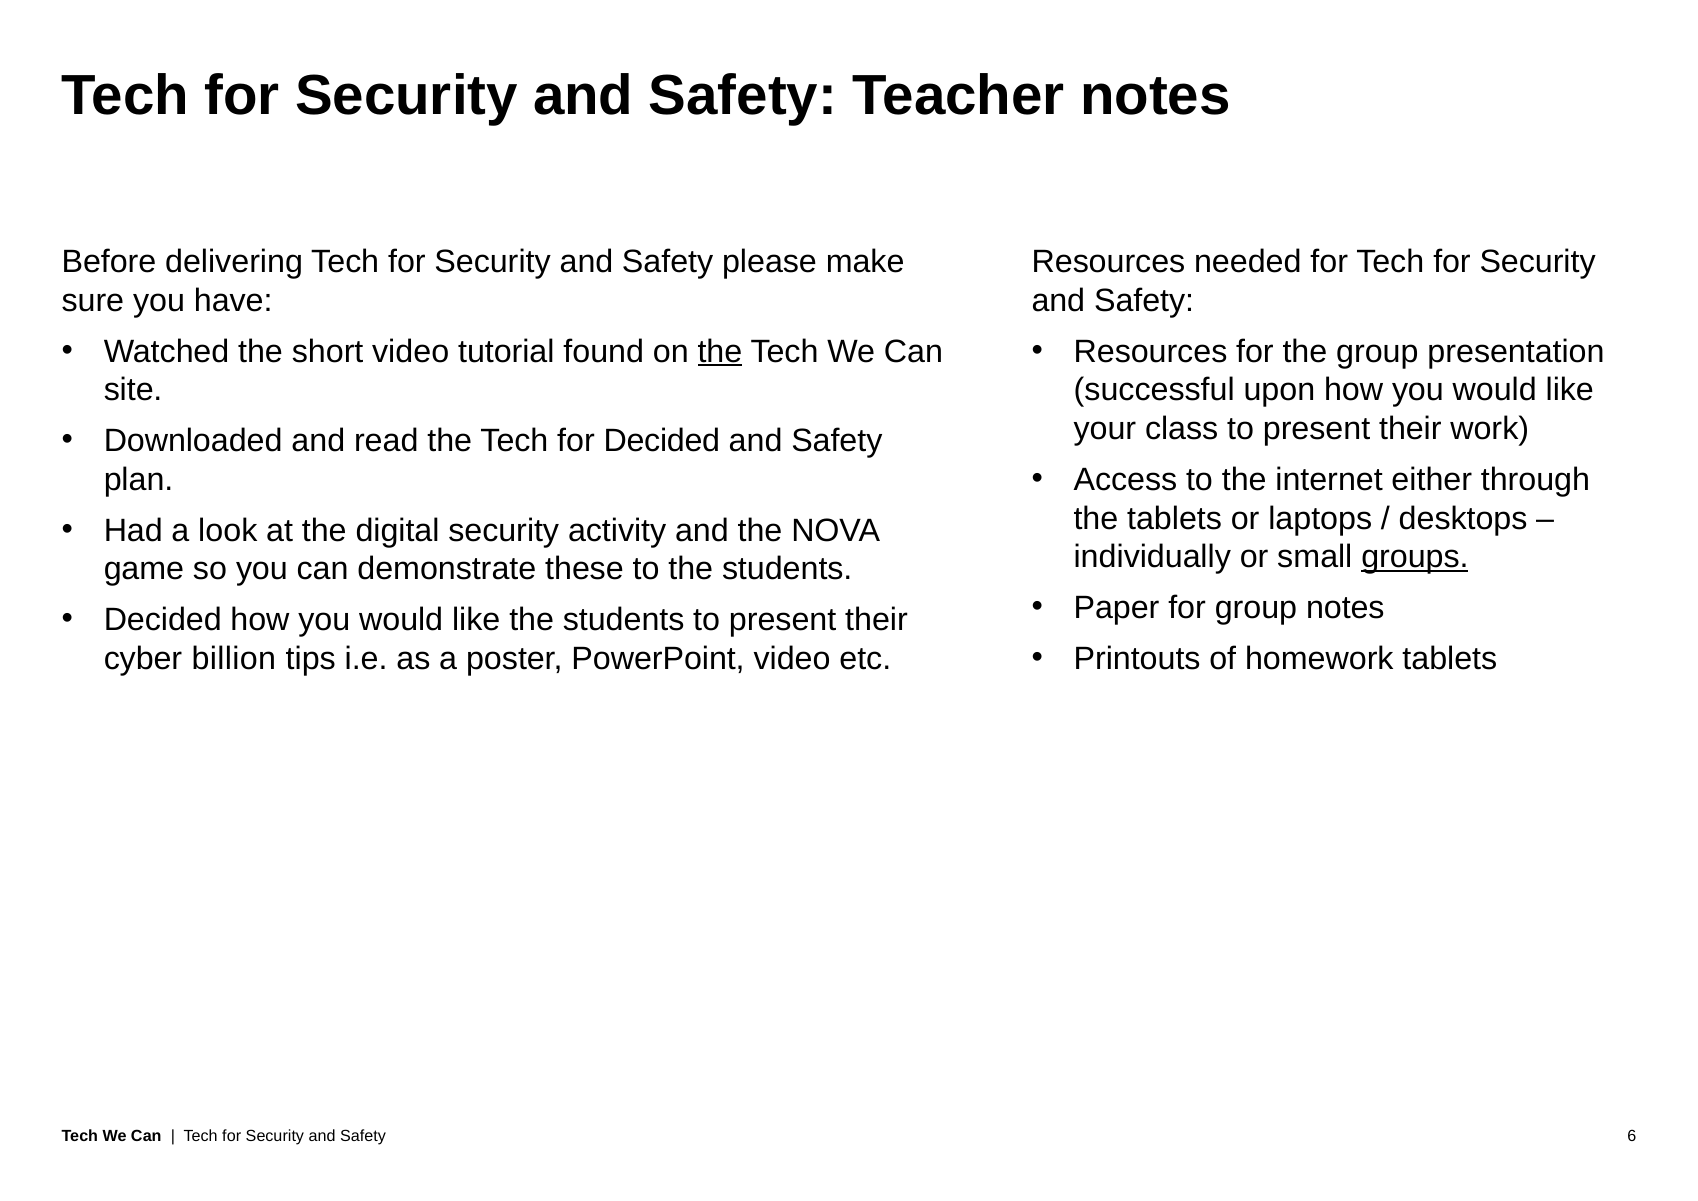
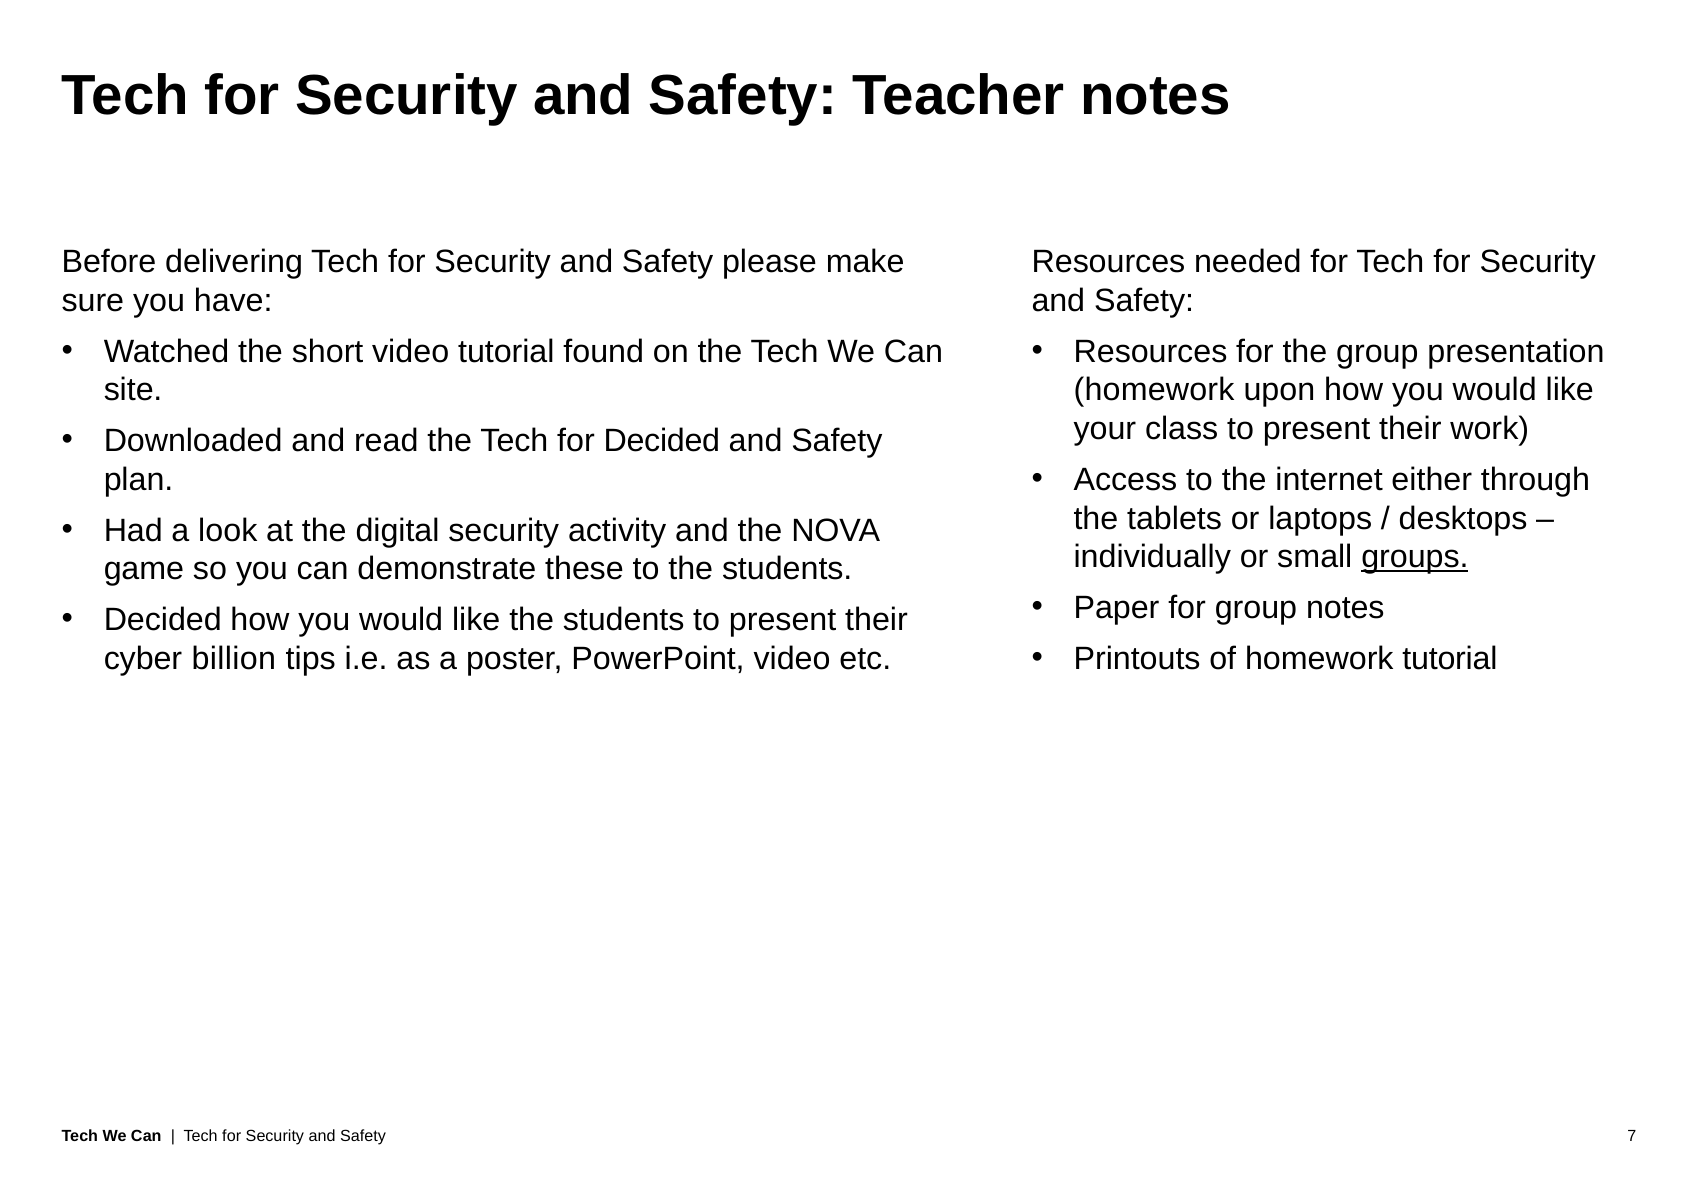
the underline: present -> none (720, 351)
successful: successful -> homework (1154, 390)
homework tablets: tablets -> tutorial (1450, 659)
6: 6 -> 7 (1632, 1136)
